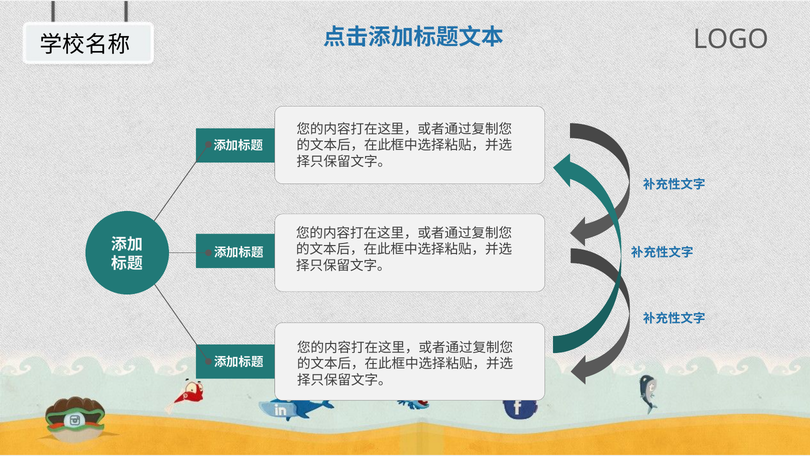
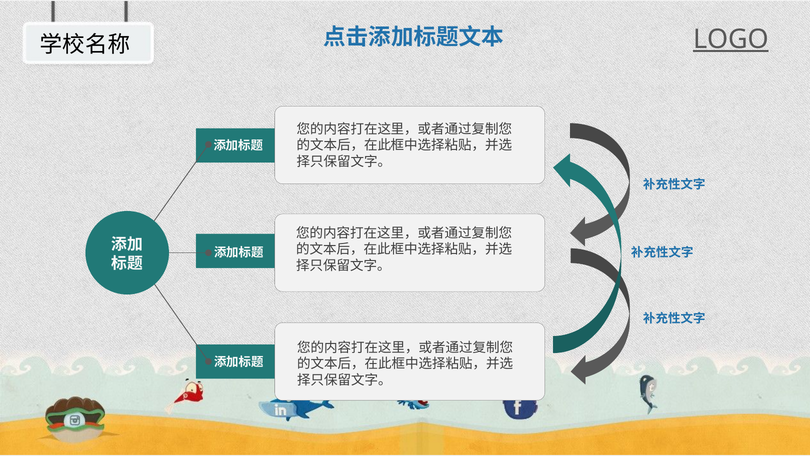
LOGO underline: none -> present (731, 39)
